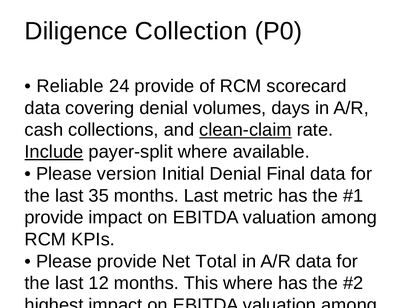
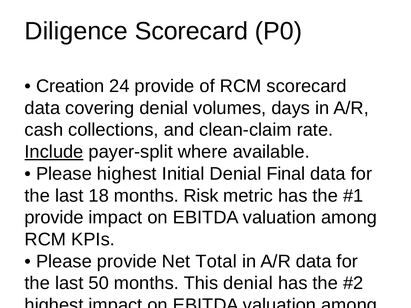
Diligence Collection: Collection -> Scorecard (191, 31)
Reliable: Reliable -> Creation (70, 86)
clean-claim underline: present -> none (245, 130)
Please version: version -> highest (127, 174)
35: 35 -> 18 (99, 196)
months Last: Last -> Risk (201, 196)
12: 12 -> 50 (99, 284)
This where: where -> denial (248, 284)
